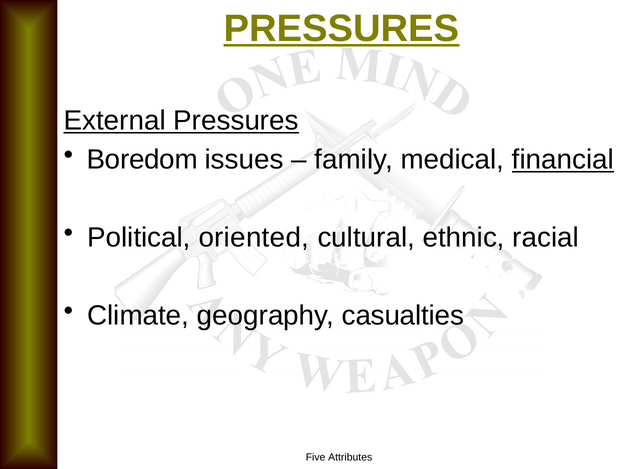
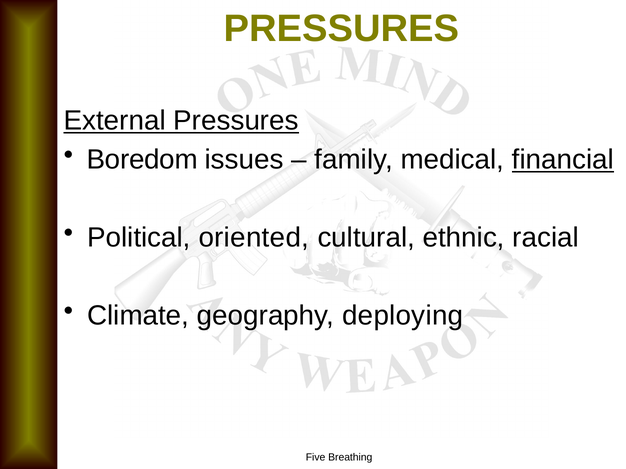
PRESSURES underline: present -> none (342, 29)
casualties: casualties -> deploying (403, 316)
Attributes: Attributes -> Breathing (350, 458)
